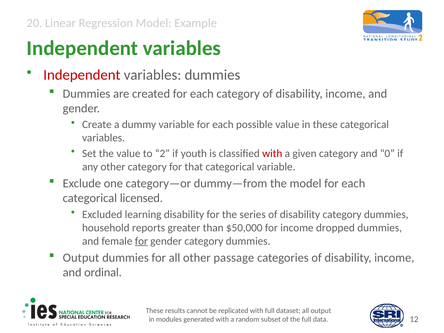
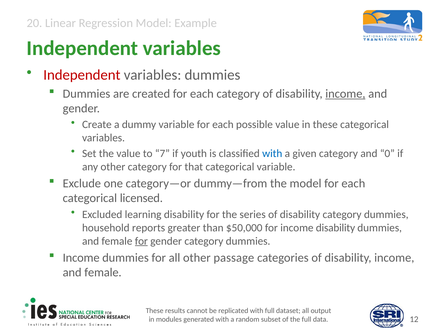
income underline: none -> present (345, 94)
2: 2 -> 7 (162, 153)
with colour: red -> blue (272, 153)
income dropped: dropped -> disability (336, 228)
Output: Output -> Income (81, 258)
ordinal: ordinal -> female (103, 272)
